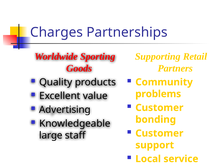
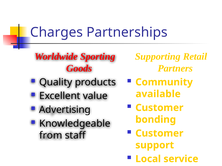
problems: problems -> available (158, 94)
large: large -> from (51, 136)
